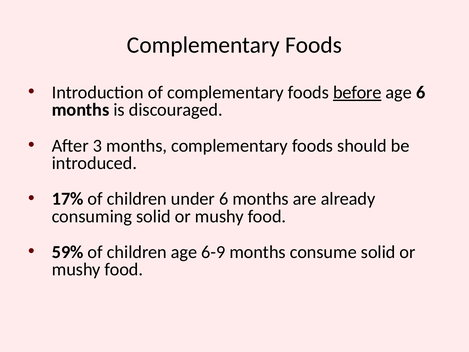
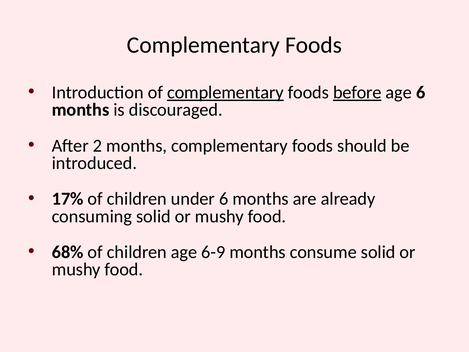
complementary underline: none -> present (225, 92)
3: 3 -> 2 (97, 146)
59%: 59% -> 68% (68, 252)
